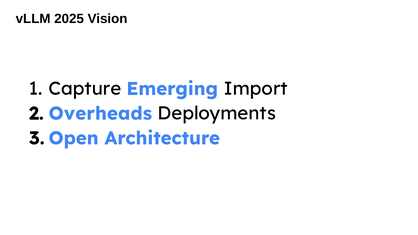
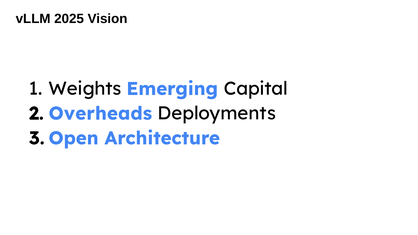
Capture: Capture -> Weights (85, 89)
Import: Import -> Capital (256, 89)
